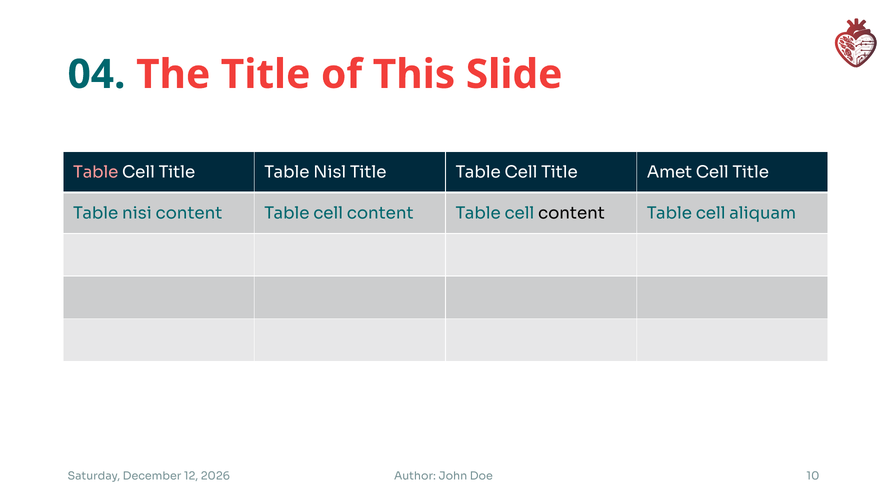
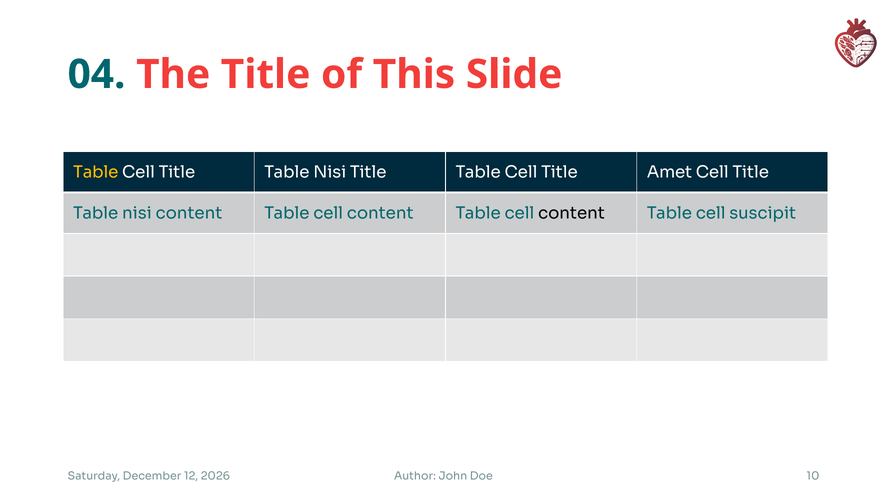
Table colour: pink -> yellow (96, 172)
Nisl: Nisl -> Nisi (330, 172)
aliquam: aliquam -> suscipit (763, 213)
